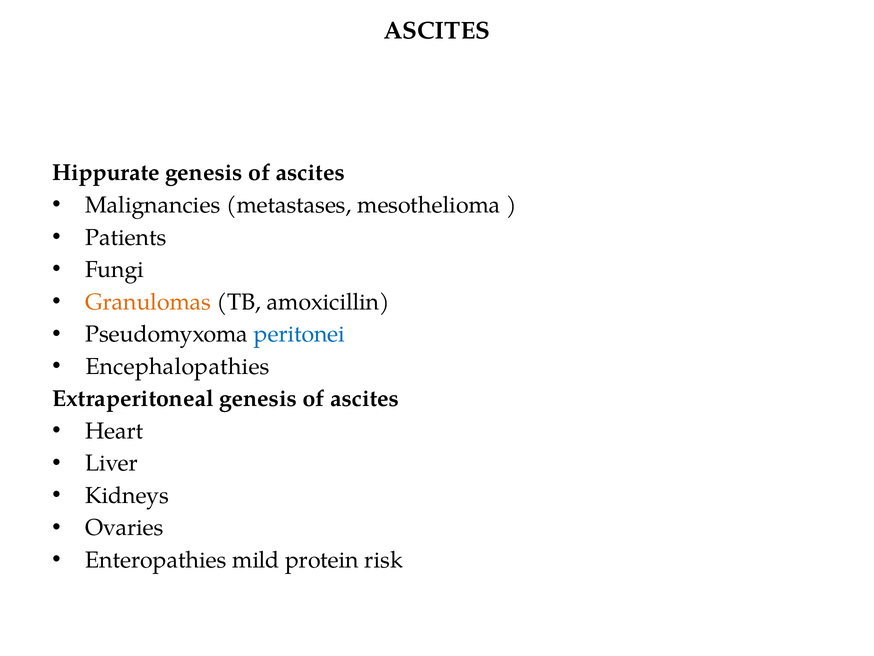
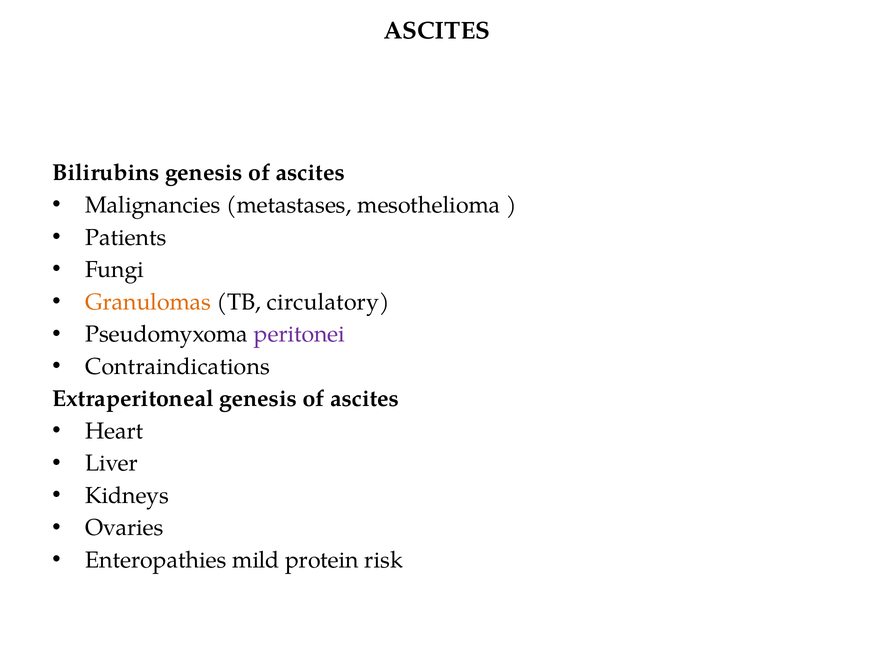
Hippurate: Hippurate -> Bilirubins (106, 173)
amoxicillin: amoxicillin -> circulatory (328, 302)
peritonei colour: blue -> purple (299, 334)
Encephalopathies: Encephalopathies -> Contraindications (178, 366)
